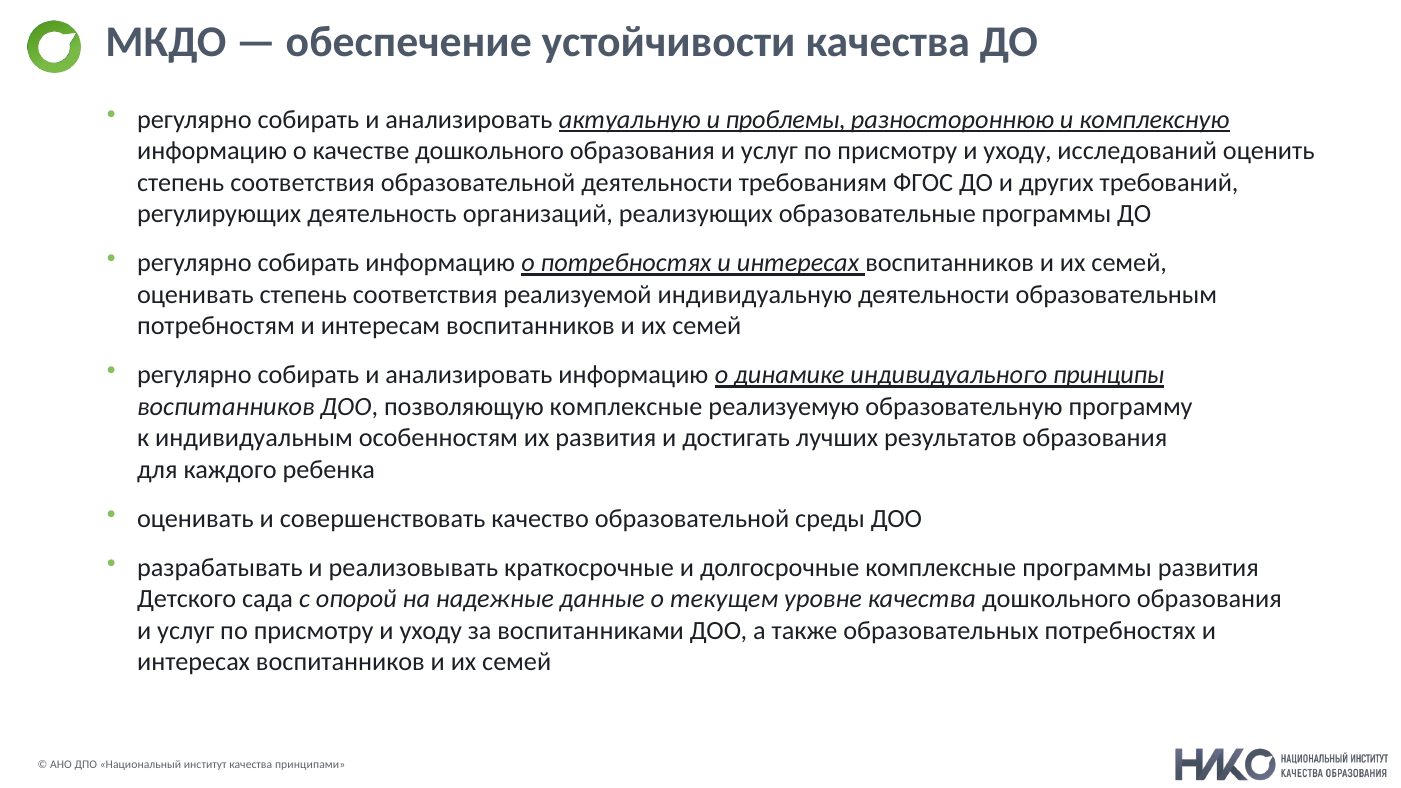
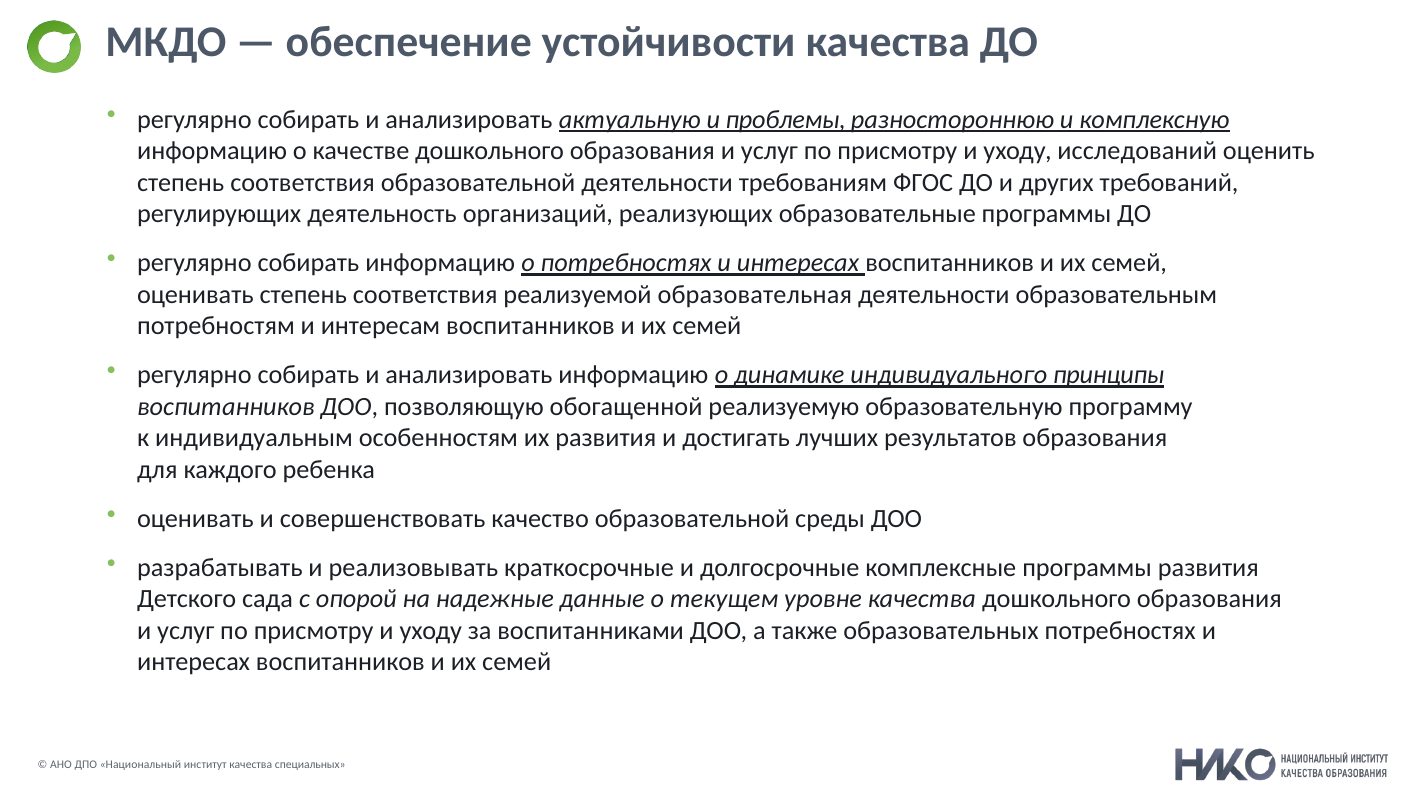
индивидуальную: индивидуальную -> образовательная (755, 295)
позволяющую комплексные: комплексные -> обогащенной (626, 407)
принципами: принципами -> специальных (310, 765)
